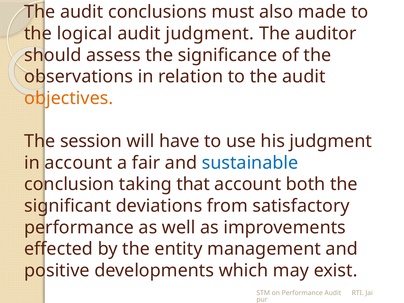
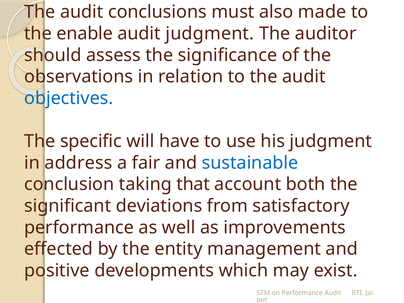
logical: logical -> enable (85, 34)
objectives colour: orange -> blue (69, 98)
session: session -> specific (91, 141)
in account: account -> address (78, 163)
